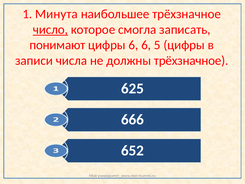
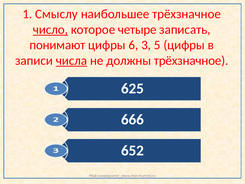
Минута: Минута -> Смыслу (56, 14)
смогла: смогла -> четыре (137, 30)
6 6: 6 -> 3 (146, 45)
числа underline: none -> present (71, 61)
